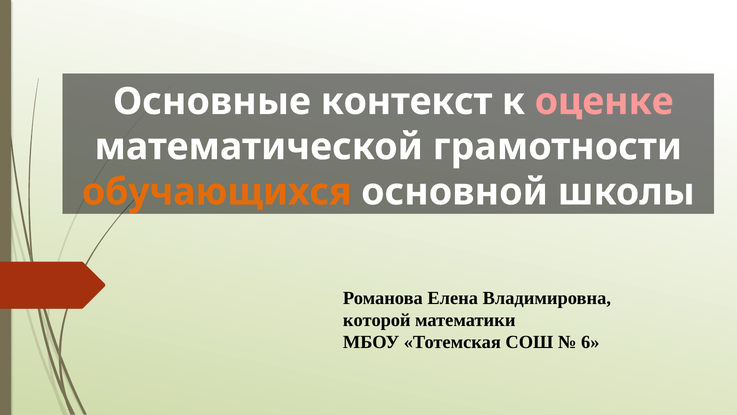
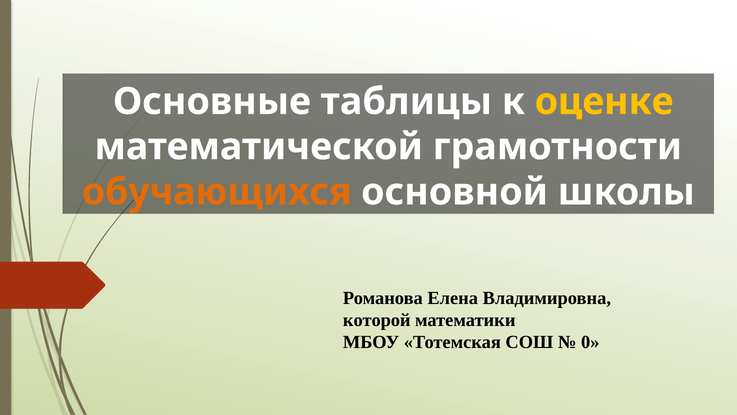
контекст: контекст -> таблицы (406, 101)
оценке colour: pink -> yellow (604, 101)
6: 6 -> 0 (590, 342)
